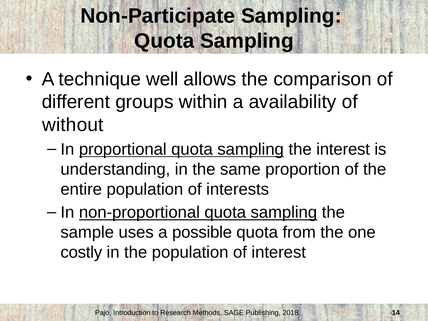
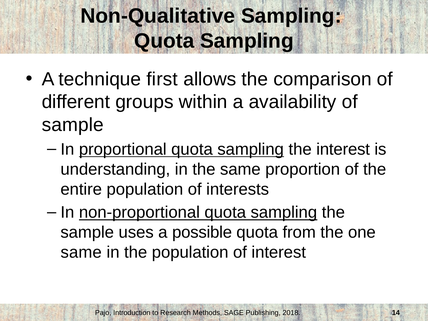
Non-Participate: Non-Participate -> Non-Qualitative (158, 16)
well: well -> first (162, 79)
without: without -> sample (73, 125)
costly: costly -> same (81, 252)
